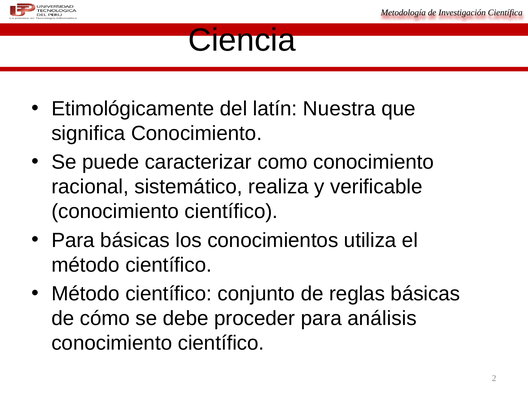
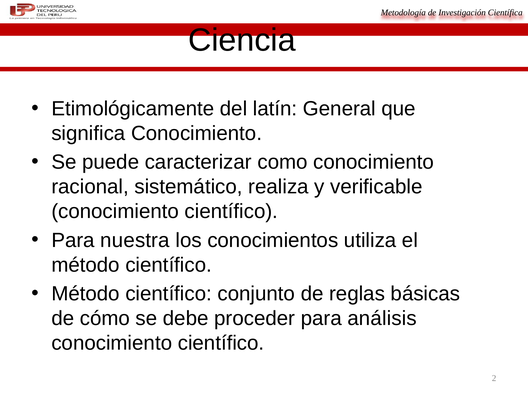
Nuestra: Nuestra -> General (339, 109)
Para básicas: básicas -> nuestra (135, 240)
